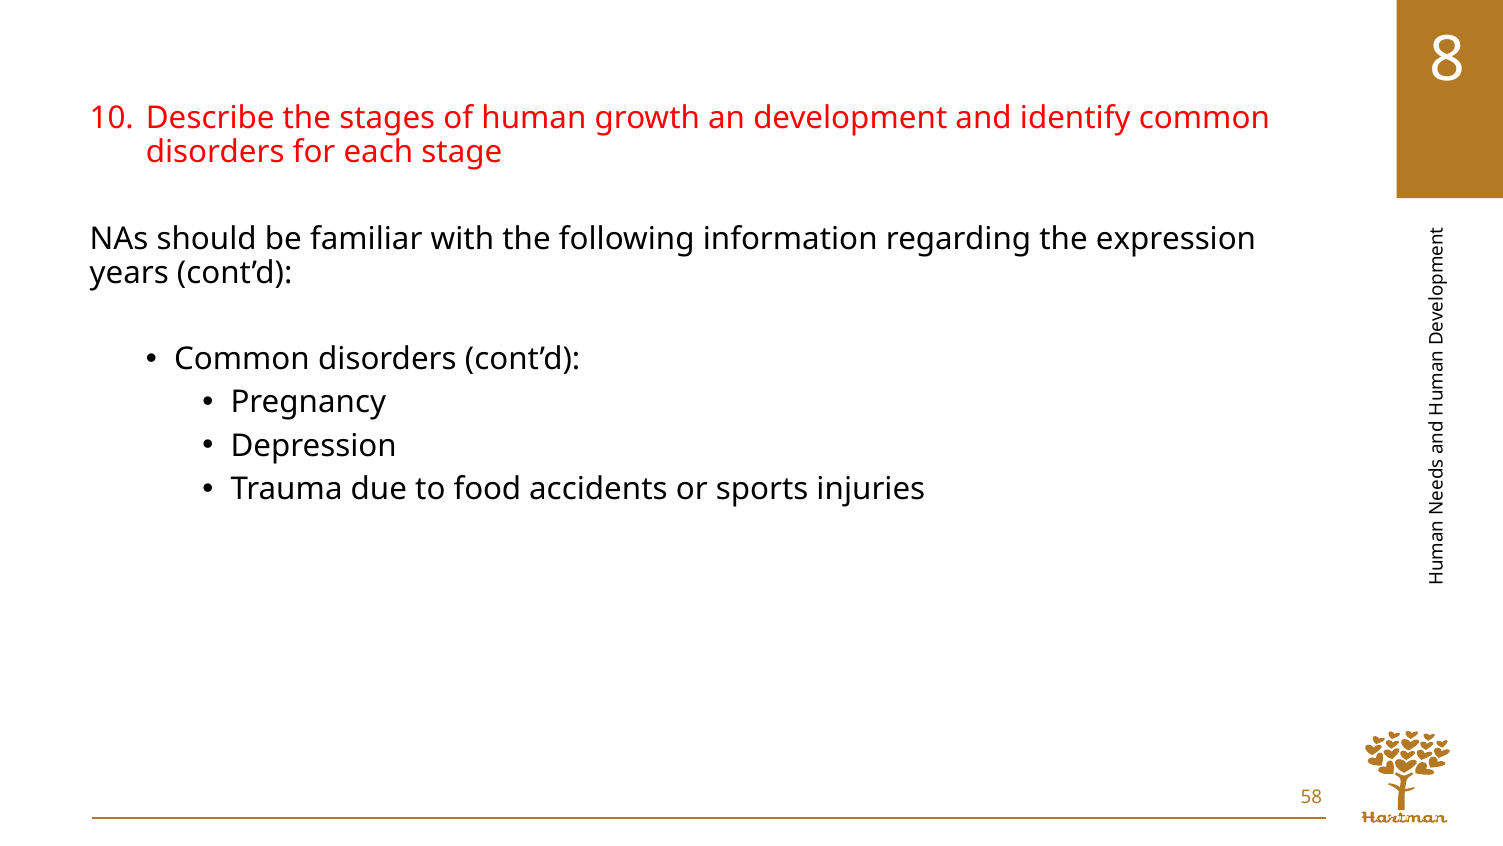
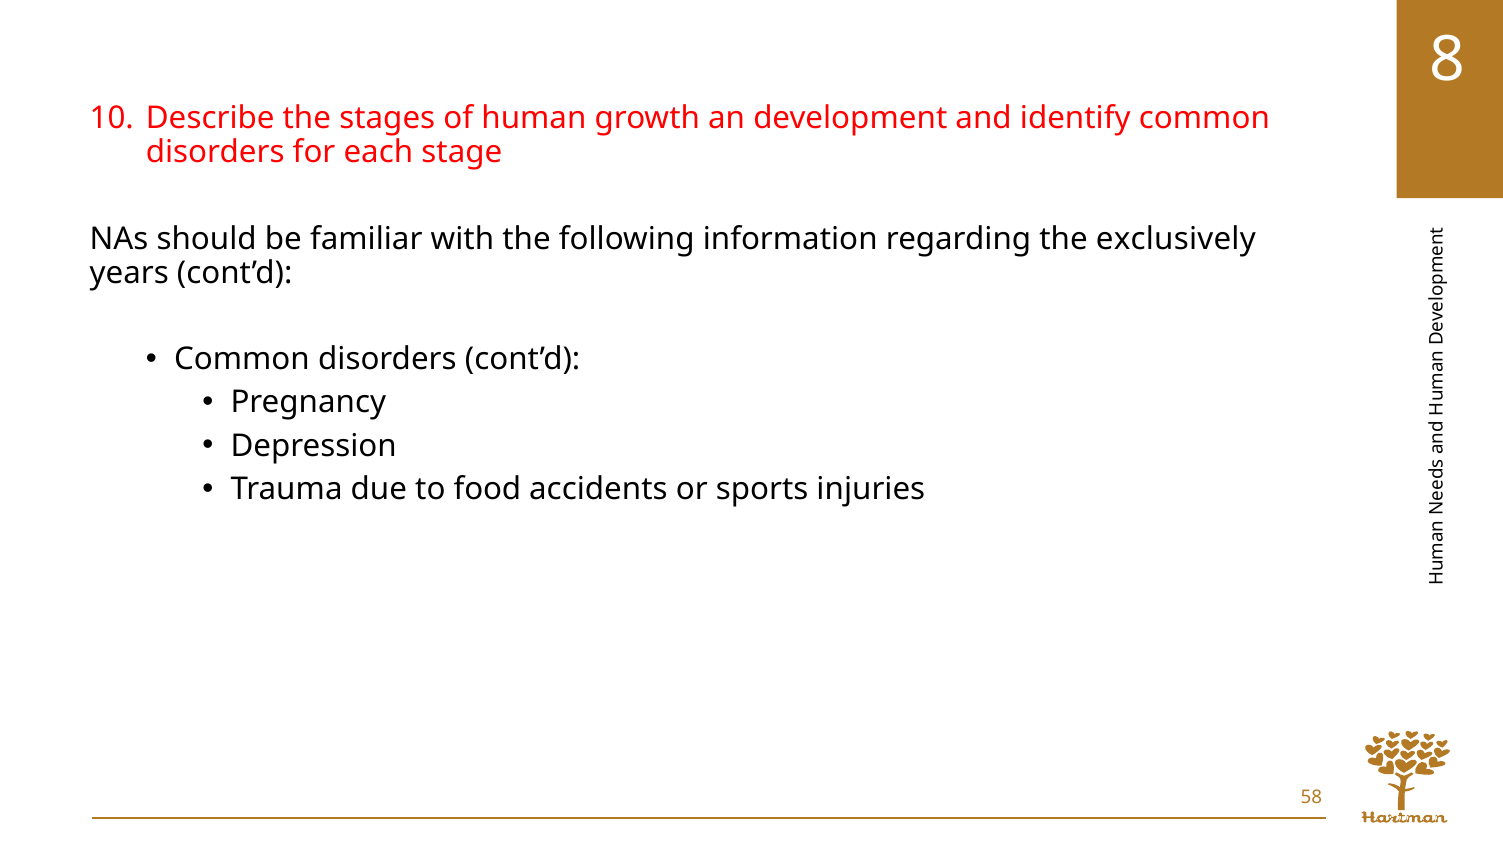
expression: expression -> exclusively (1176, 239)
